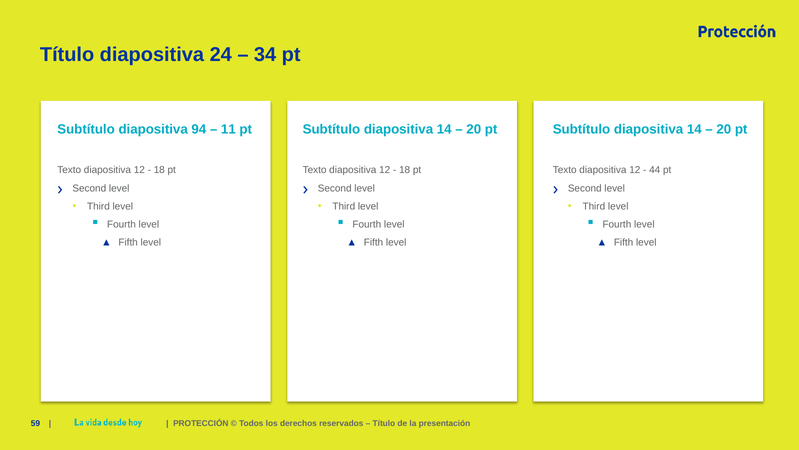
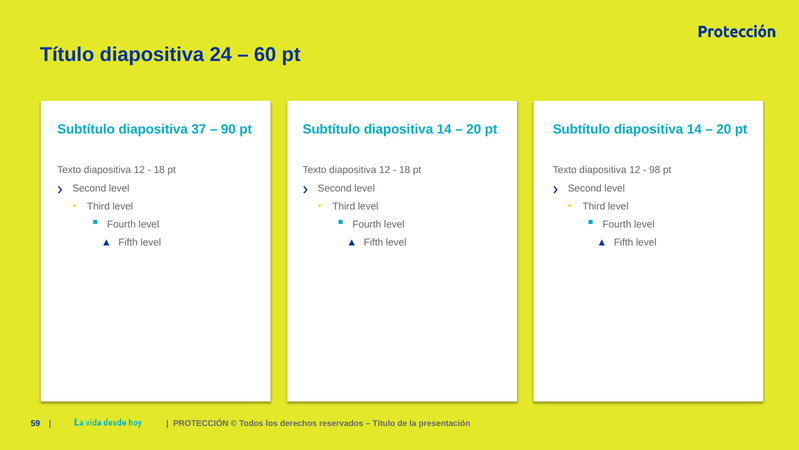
34: 34 -> 60 (265, 55)
94: 94 -> 37 (199, 129)
11: 11 -> 90 (228, 129)
44: 44 -> 98 (655, 170)
